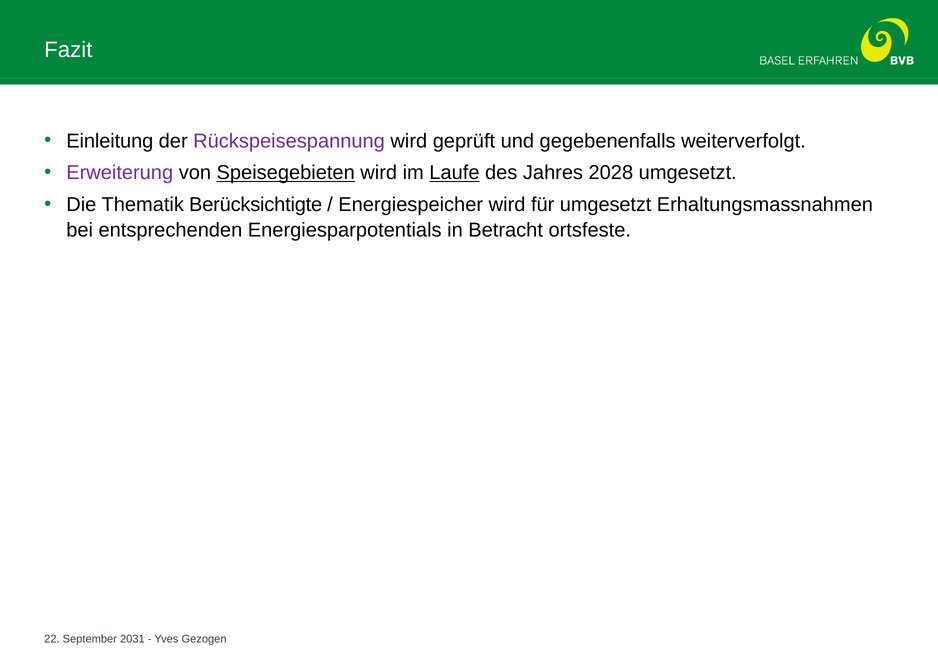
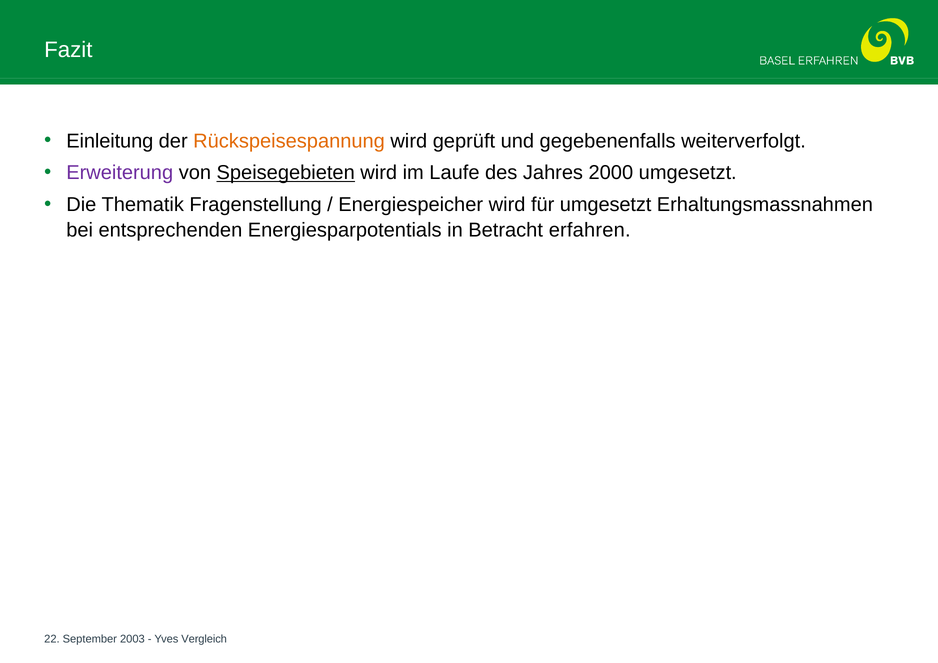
Rückspeisespannung colour: purple -> orange (289, 141)
Laufe underline: present -> none (454, 173)
2028: 2028 -> 2000 (611, 173)
Berücksichtigte: Berücksichtigte -> Fragenstellung (256, 205)
ortsfeste: ortsfeste -> erfahren (590, 230)
2031: 2031 -> 2003 (132, 639)
Gezogen: Gezogen -> Vergleich (204, 639)
